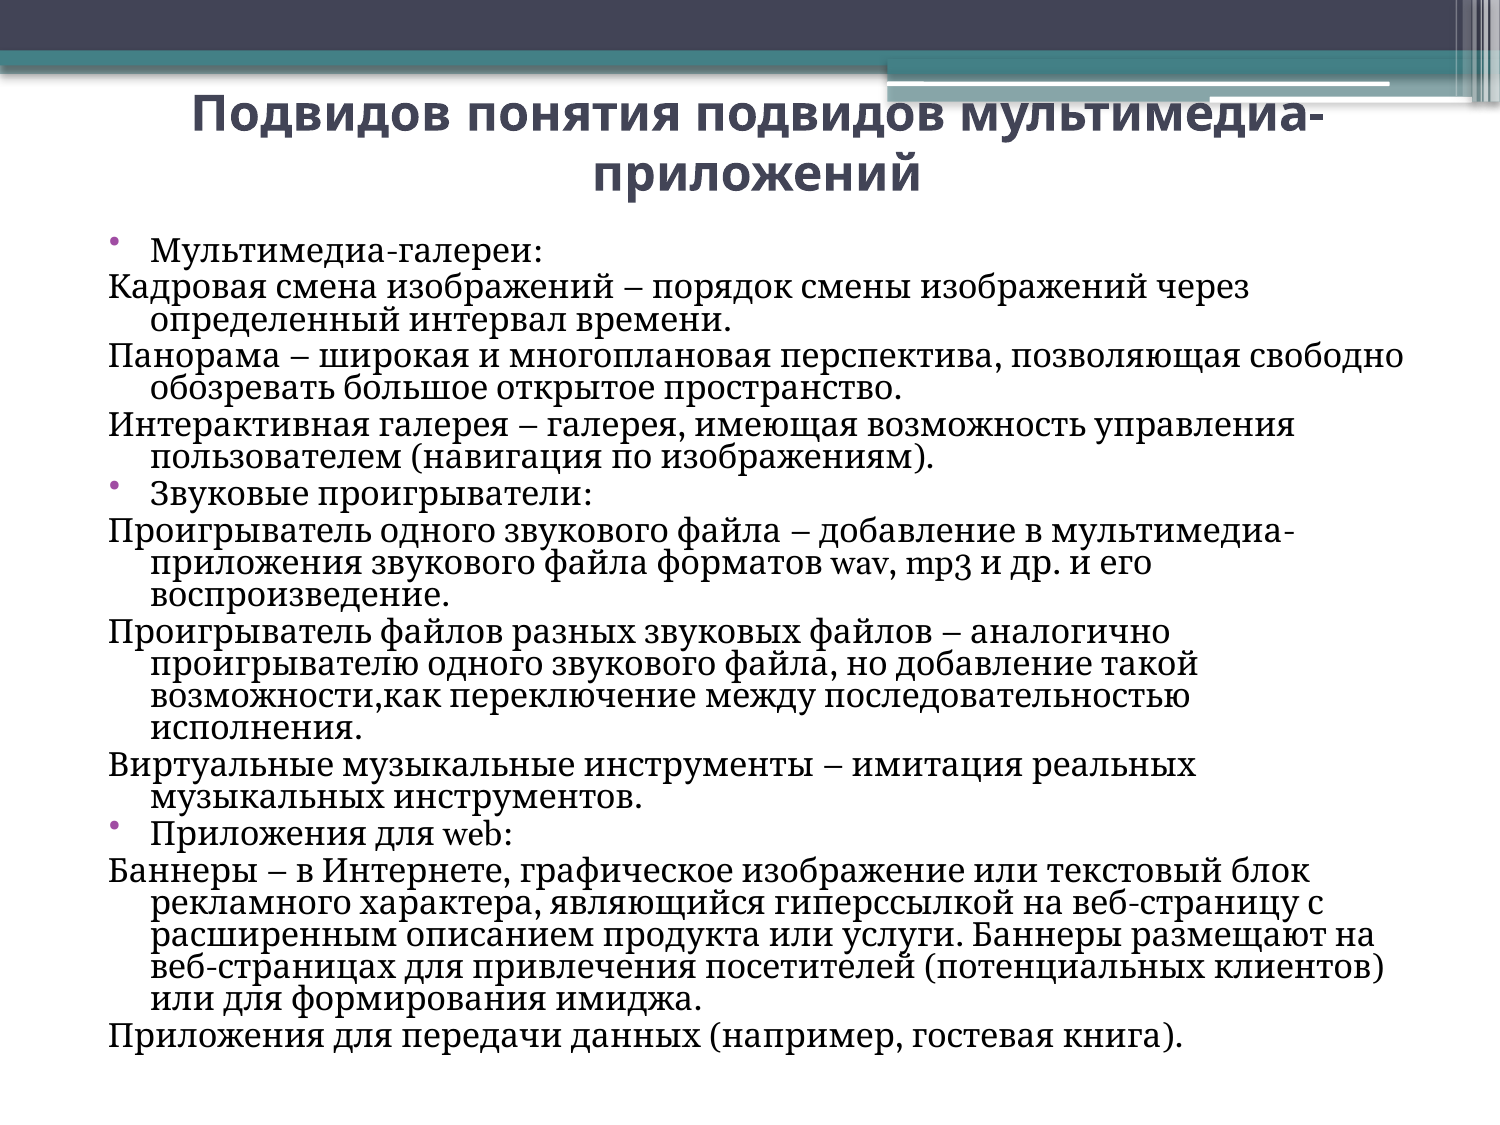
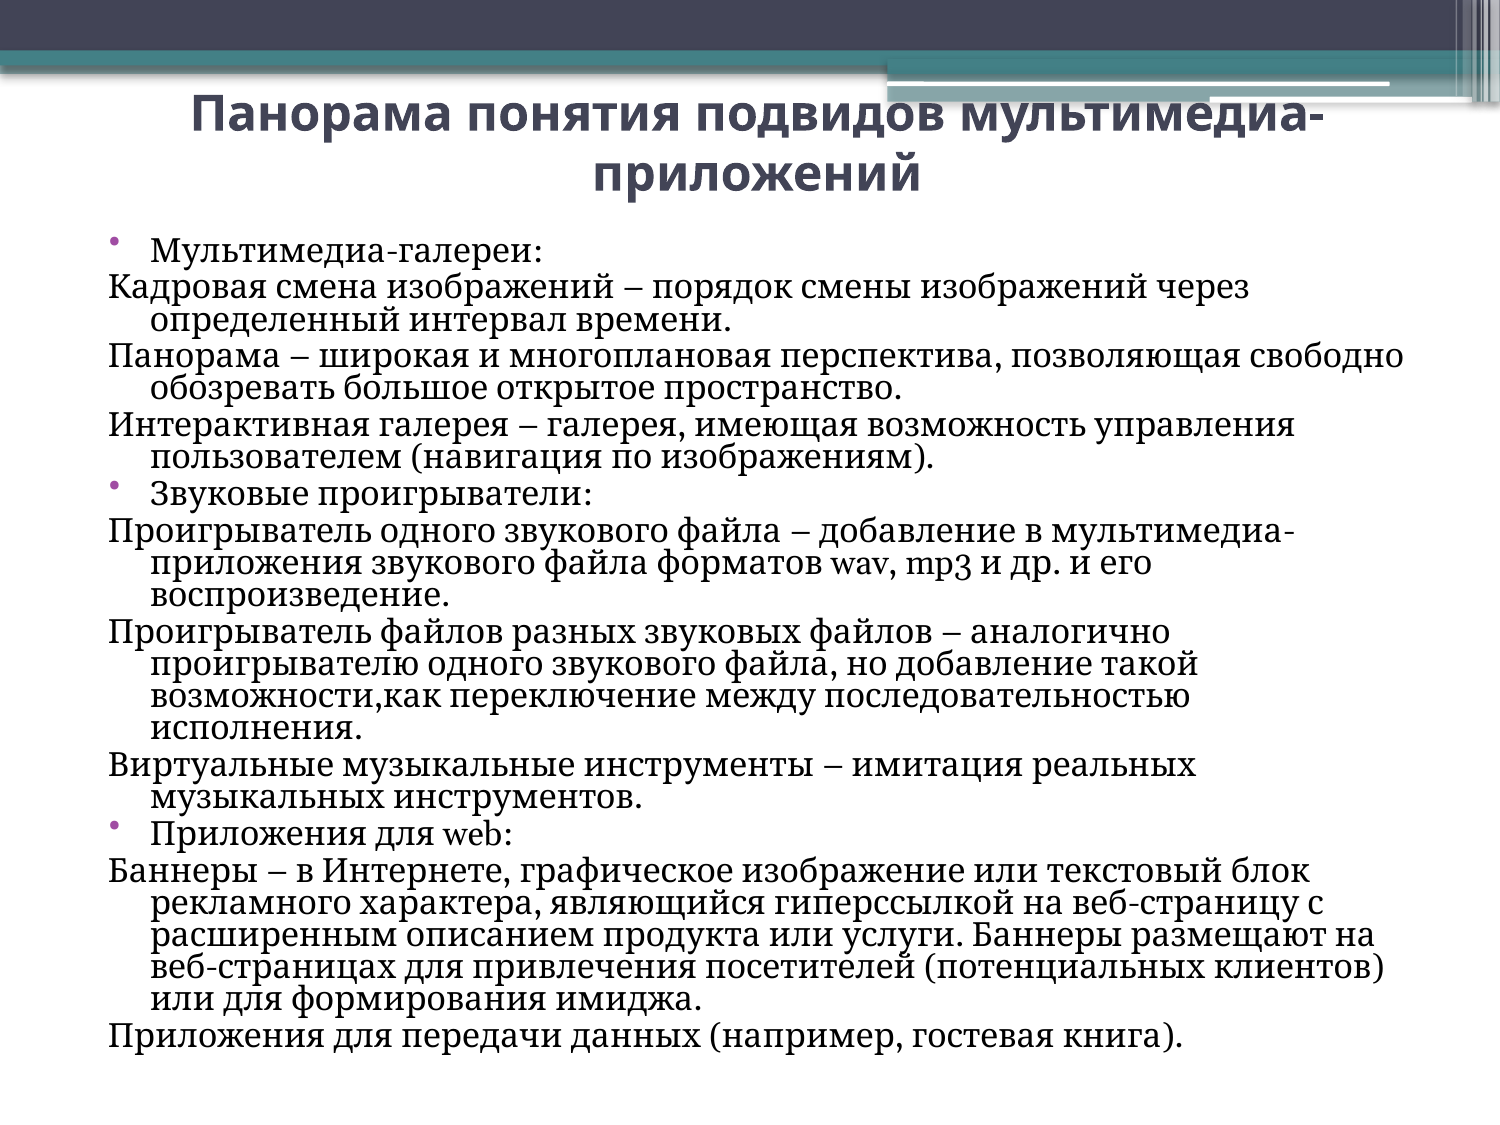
Подвидов: Подвидов -> Панорама (321, 114)
